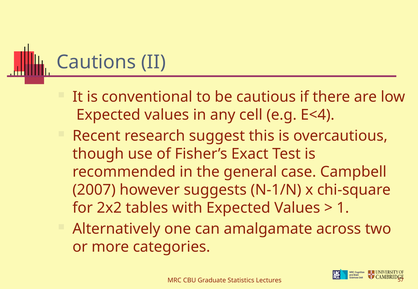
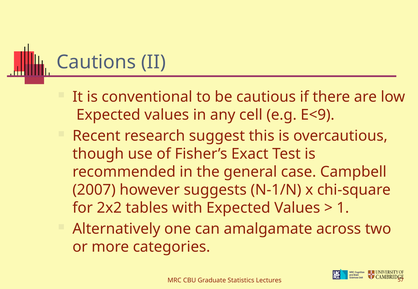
E<4: E<4 -> E<9 (318, 115)
